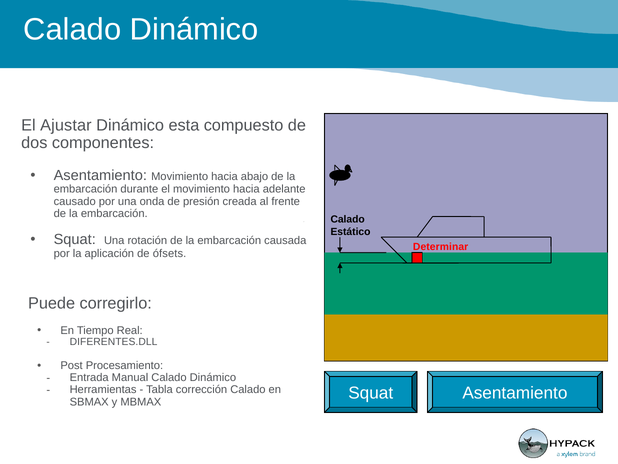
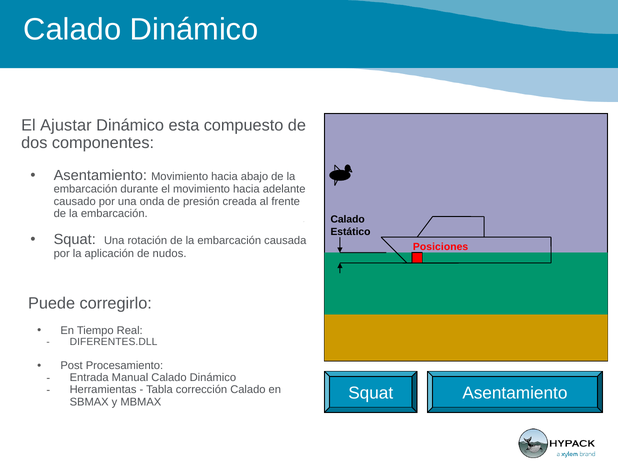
Determinar: Determinar -> Posiciones (441, 247)
ófsets: ófsets -> nudos (170, 253)
